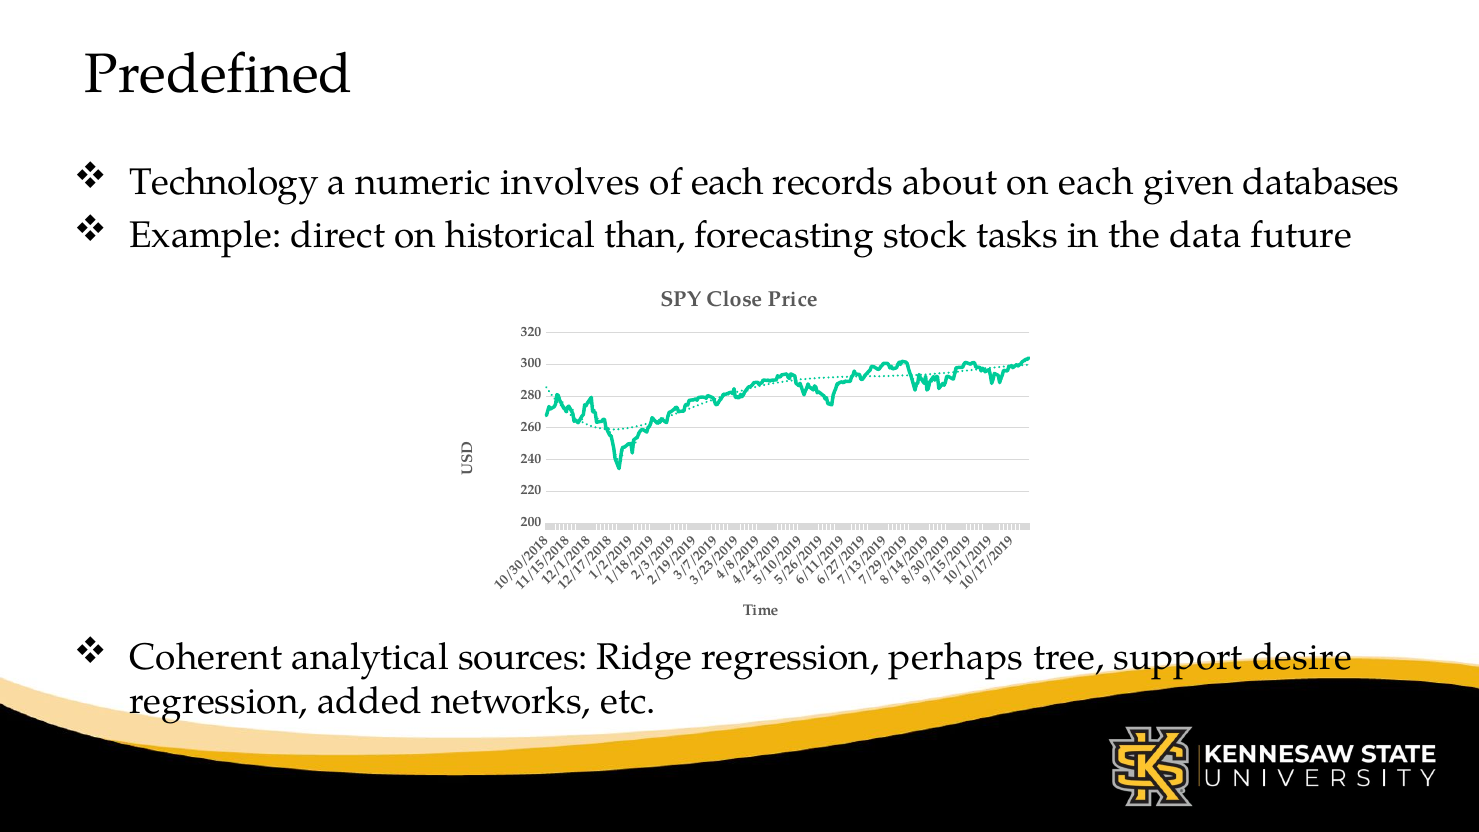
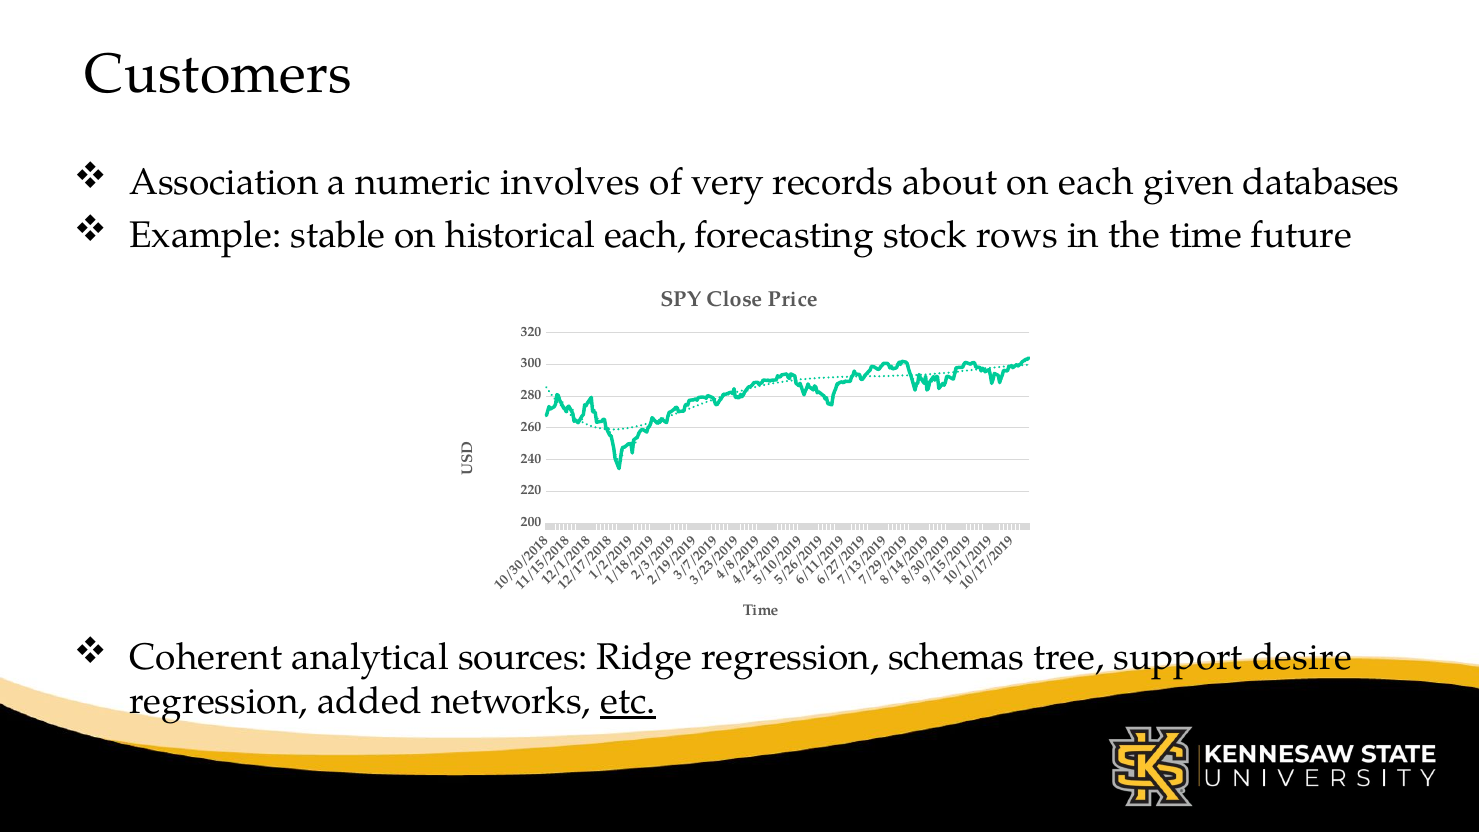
Predefined: Predefined -> Customers (219, 74)
Technology: Technology -> Association (224, 182)
of each: each -> very (728, 182)
direct: direct -> stable (338, 236)
historical than: than -> each (645, 236)
tasks: tasks -> rows (1017, 236)
the data: data -> time (1206, 236)
perhaps: perhaps -> schemas (957, 657)
etc underline: none -> present (628, 702)
